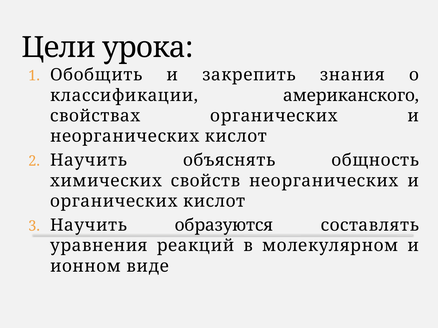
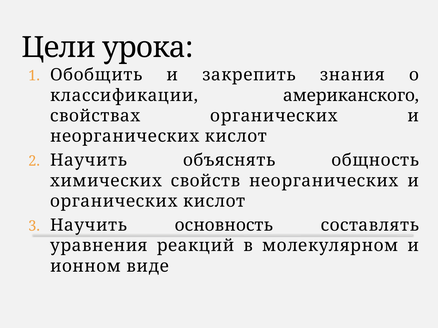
образуются: образуются -> основность (224, 226)
